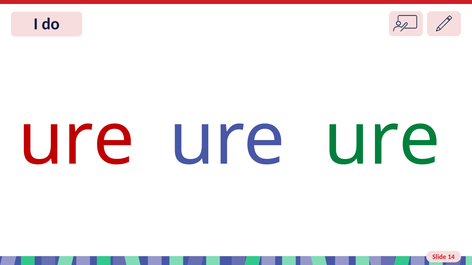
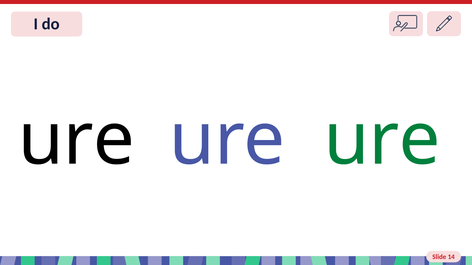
ure colour: red -> black (77, 140)
